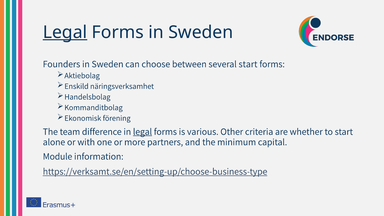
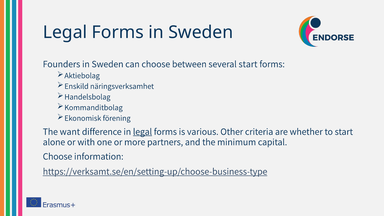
Legal underline: present -> none (65, 32)
team: team -> want (70, 132)
Module: Module -> Choose (58, 156)
